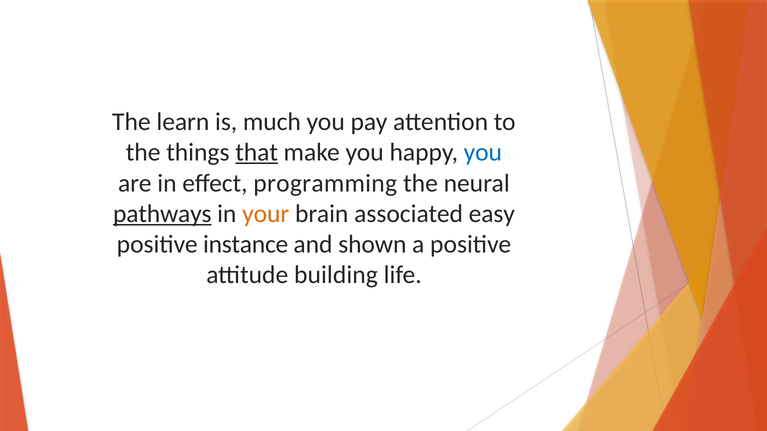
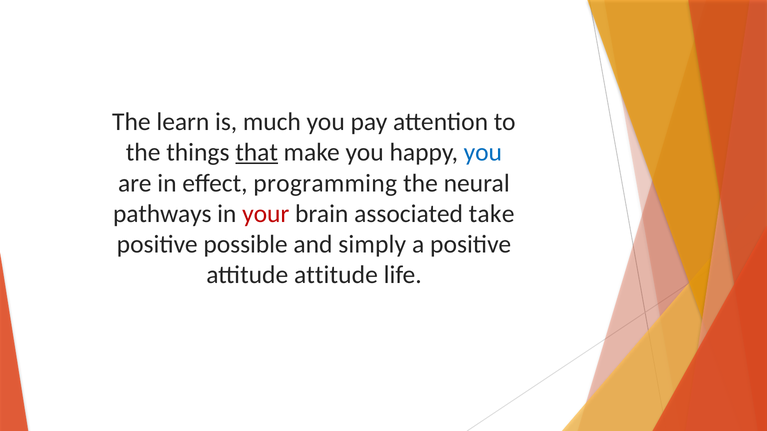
pathways underline: present -> none (162, 214)
your colour: orange -> red (266, 214)
easy: easy -> take (492, 214)
instance: instance -> possible (246, 245)
shown: shown -> simply (372, 245)
attitude building: building -> attitude (336, 275)
